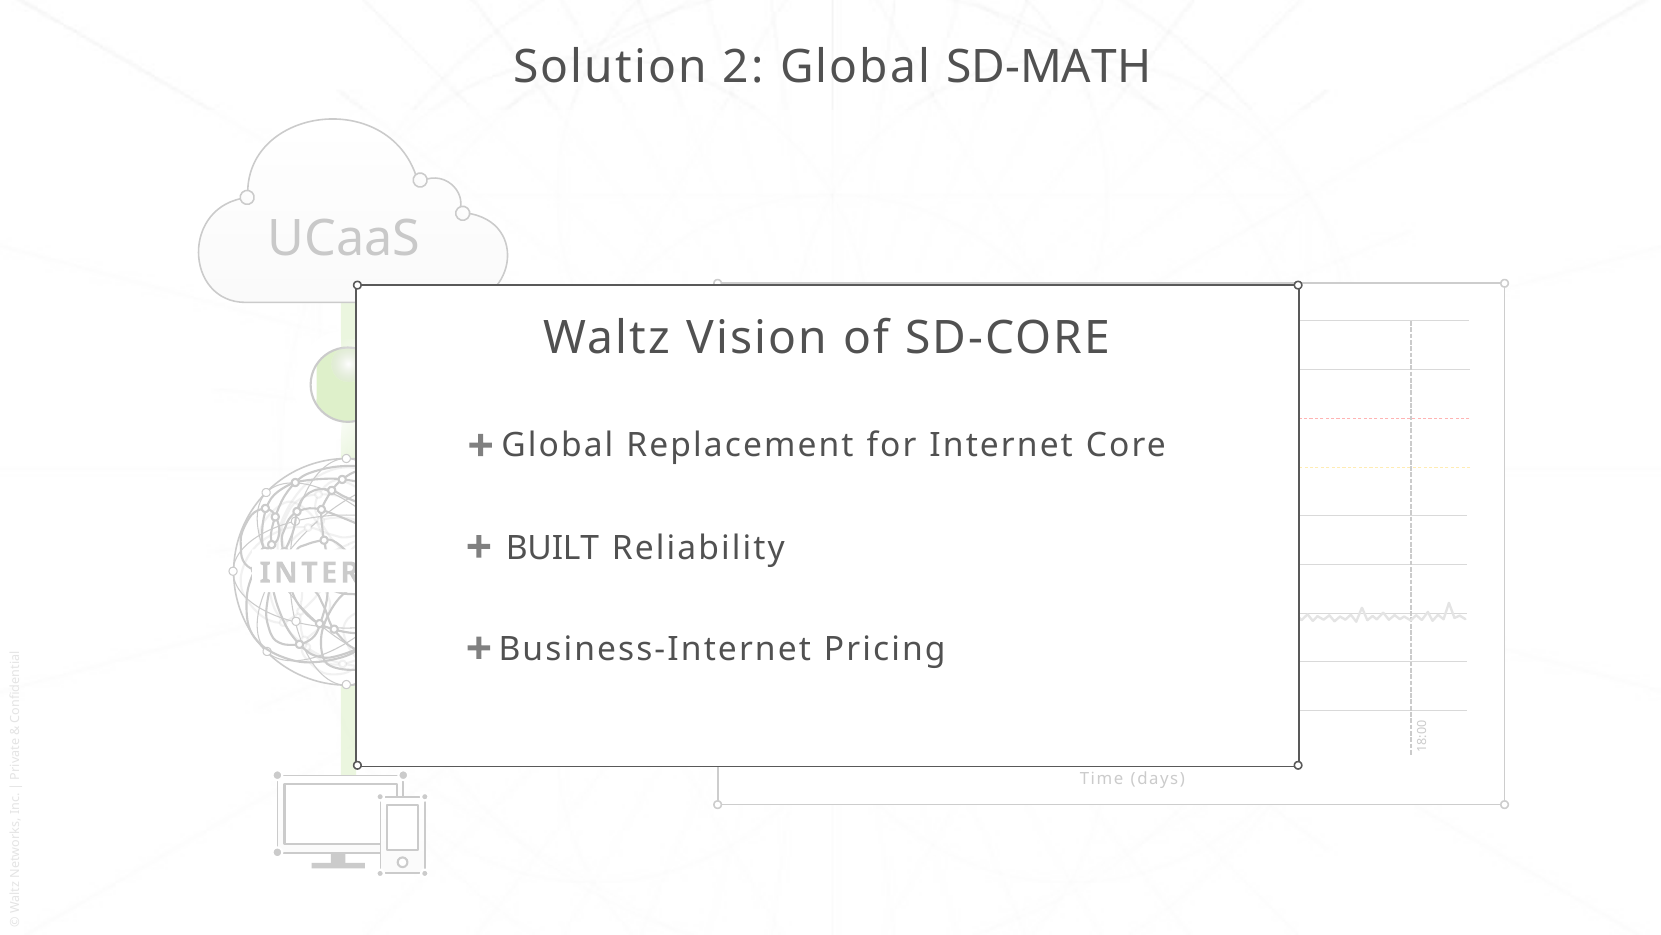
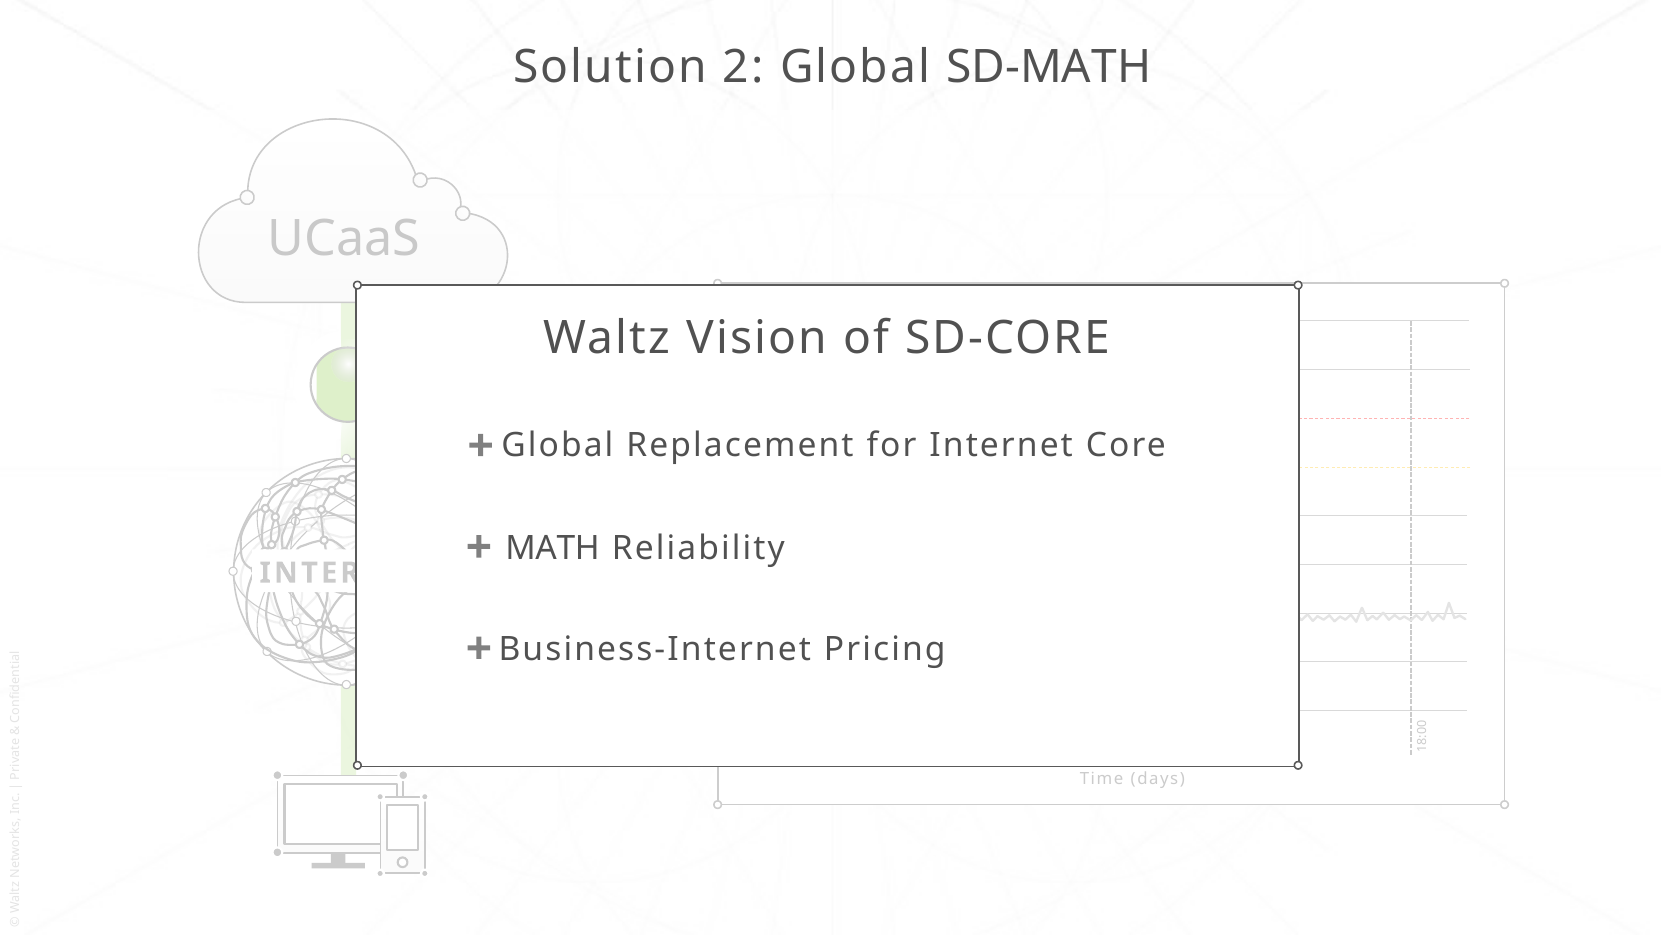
BUILT: BUILT -> MATH (553, 549)
